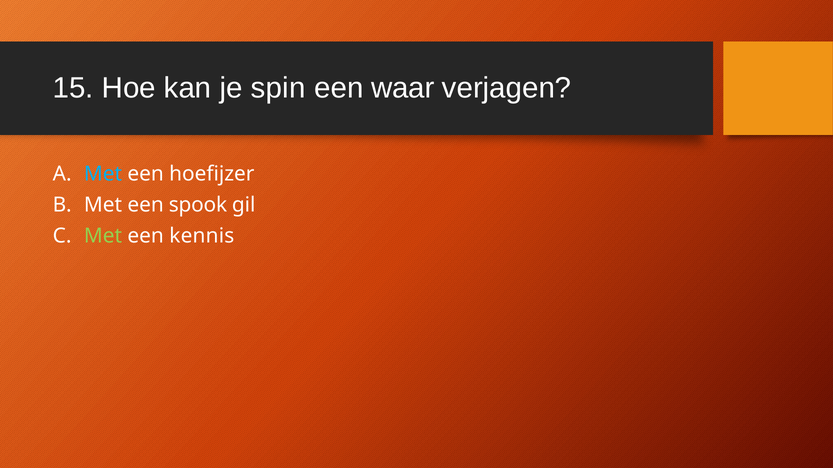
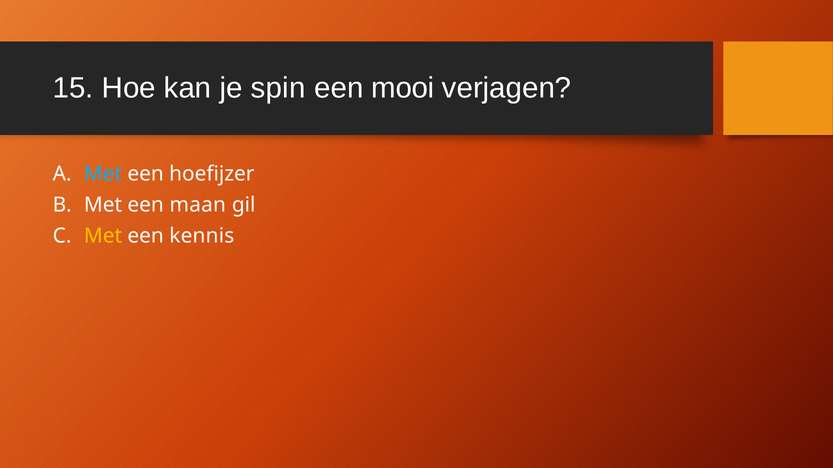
waar: waar -> mooi (403, 88)
spook: spook -> maan (198, 205)
Met colour: light green -> yellow (103, 236)
